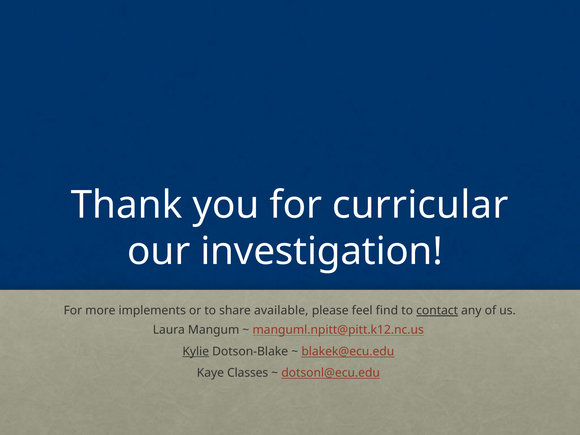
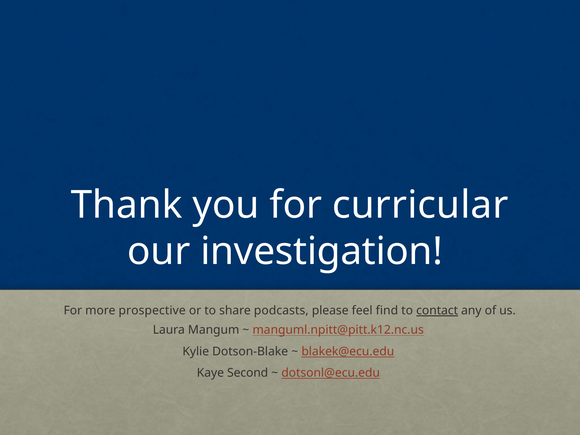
implements: implements -> prospective (152, 311)
available: available -> podcasts (281, 311)
Kylie underline: present -> none (196, 351)
Classes: Classes -> Second (248, 373)
